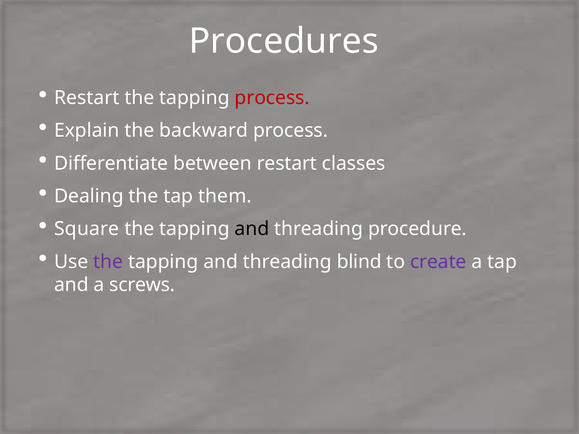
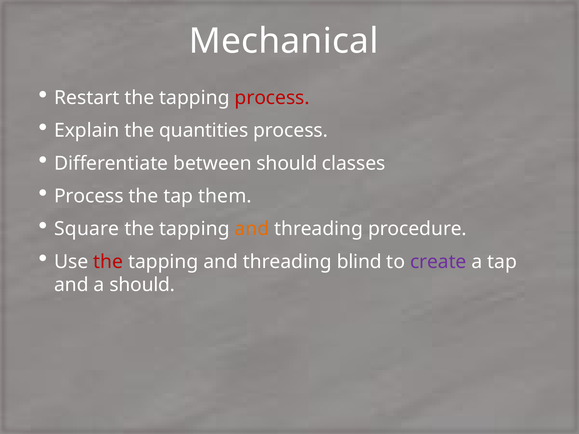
Procedures: Procedures -> Mechanical (284, 41)
backward: backward -> quantities (204, 131)
between restart: restart -> should (287, 163)
Dealing: Dealing -> Process (89, 196)
and colour: black -> orange (252, 229)
the colour: purple -> red (108, 262)
a screws: screws -> should (142, 285)
